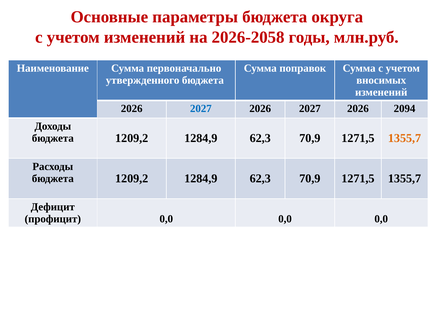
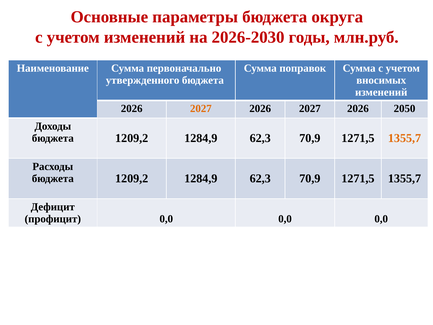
2026-2058: 2026-2058 -> 2026-2030 (248, 37)
2027 colour: blue -> orange (201, 109)
2094: 2094 -> 2050 (405, 109)
